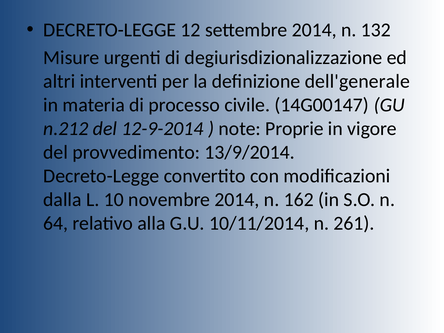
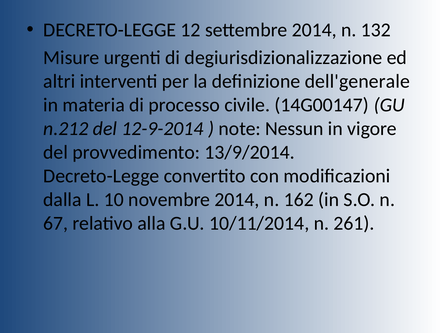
Proprie: Proprie -> Nessun (294, 129)
64: 64 -> 67 (56, 223)
